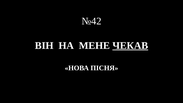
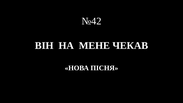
ЧЕКАВ underline: present -> none (130, 46)
